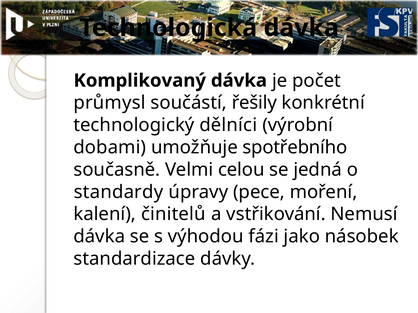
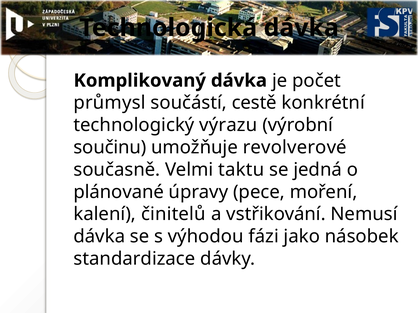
řešily: řešily -> cestě (254, 103)
dělníci: dělníci -> výrazu (228, 125)
dobami: dobami -> součinu (110, 148)
spotřebního: spotřebního -> revolverové (295, 148)
celou: celou -> taktu (241, 170)
standardy: standardy -> plánované (119, 192)
